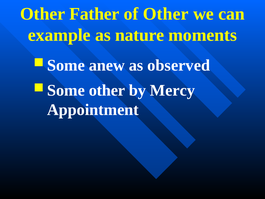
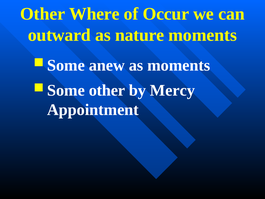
Father: Father -> Where (94, 14)
of Other: Other -> Occur (166, 14)
example: example -> outward (59, 35)
as observed: observed -> moments (179, 65)
